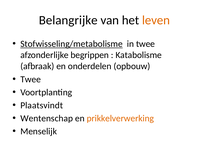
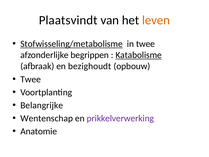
Belangrijke: Belangrijke -> Plaatsvindt (68, 20)
Katabolisme underline: none -> present (139, 55)
onderdelen: onderdelen -> bezighoudt (90, 66)
Plaatsvindt: Plaatsvindt -> Belangrijke (42, 105)
prikkelverwerking colour: orange -> purple (120, 118)
Menselijk: Menselijk -> Anatomie (39, 131)
